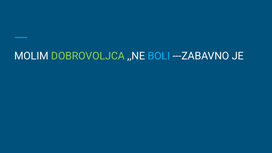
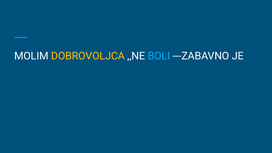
DOBROVOLJCA colour: light green -> yellow (88, 56)
